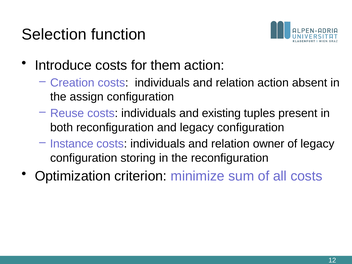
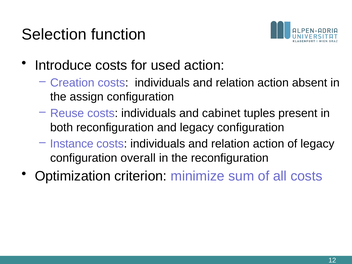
them: them -> used (166, 65)
existing: existing -> cabinet (221, 113)
owner: owner -> action (269, 144)
storing: storing -> overall (138, 158)
